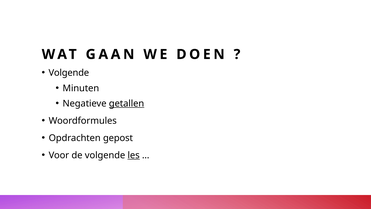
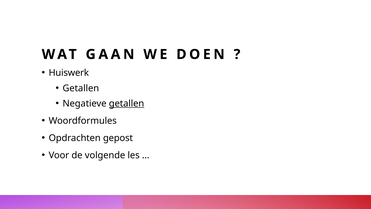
Volgende: Volgende -> Huiswerk (69, 73)
Minuten: Minuten -> Getallen (81, 88)
les underline: present -> none (134, 155)
